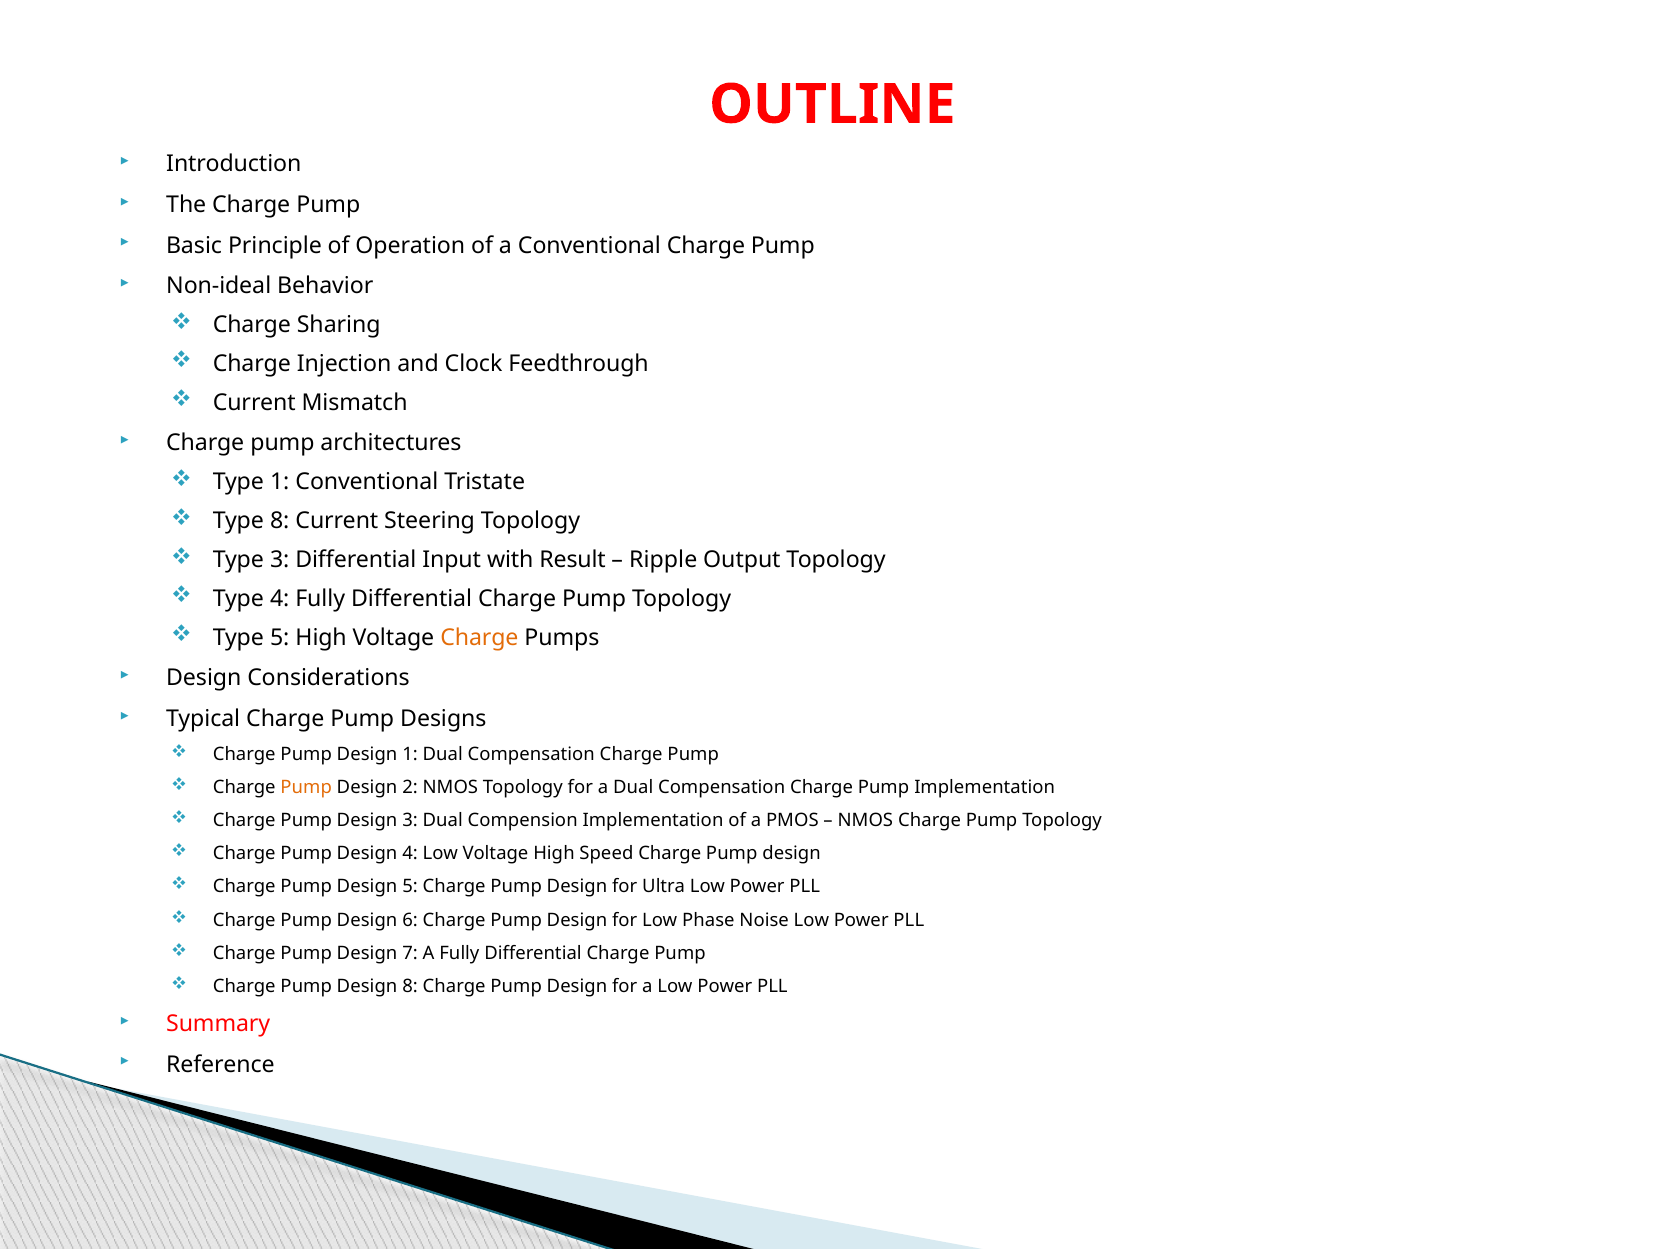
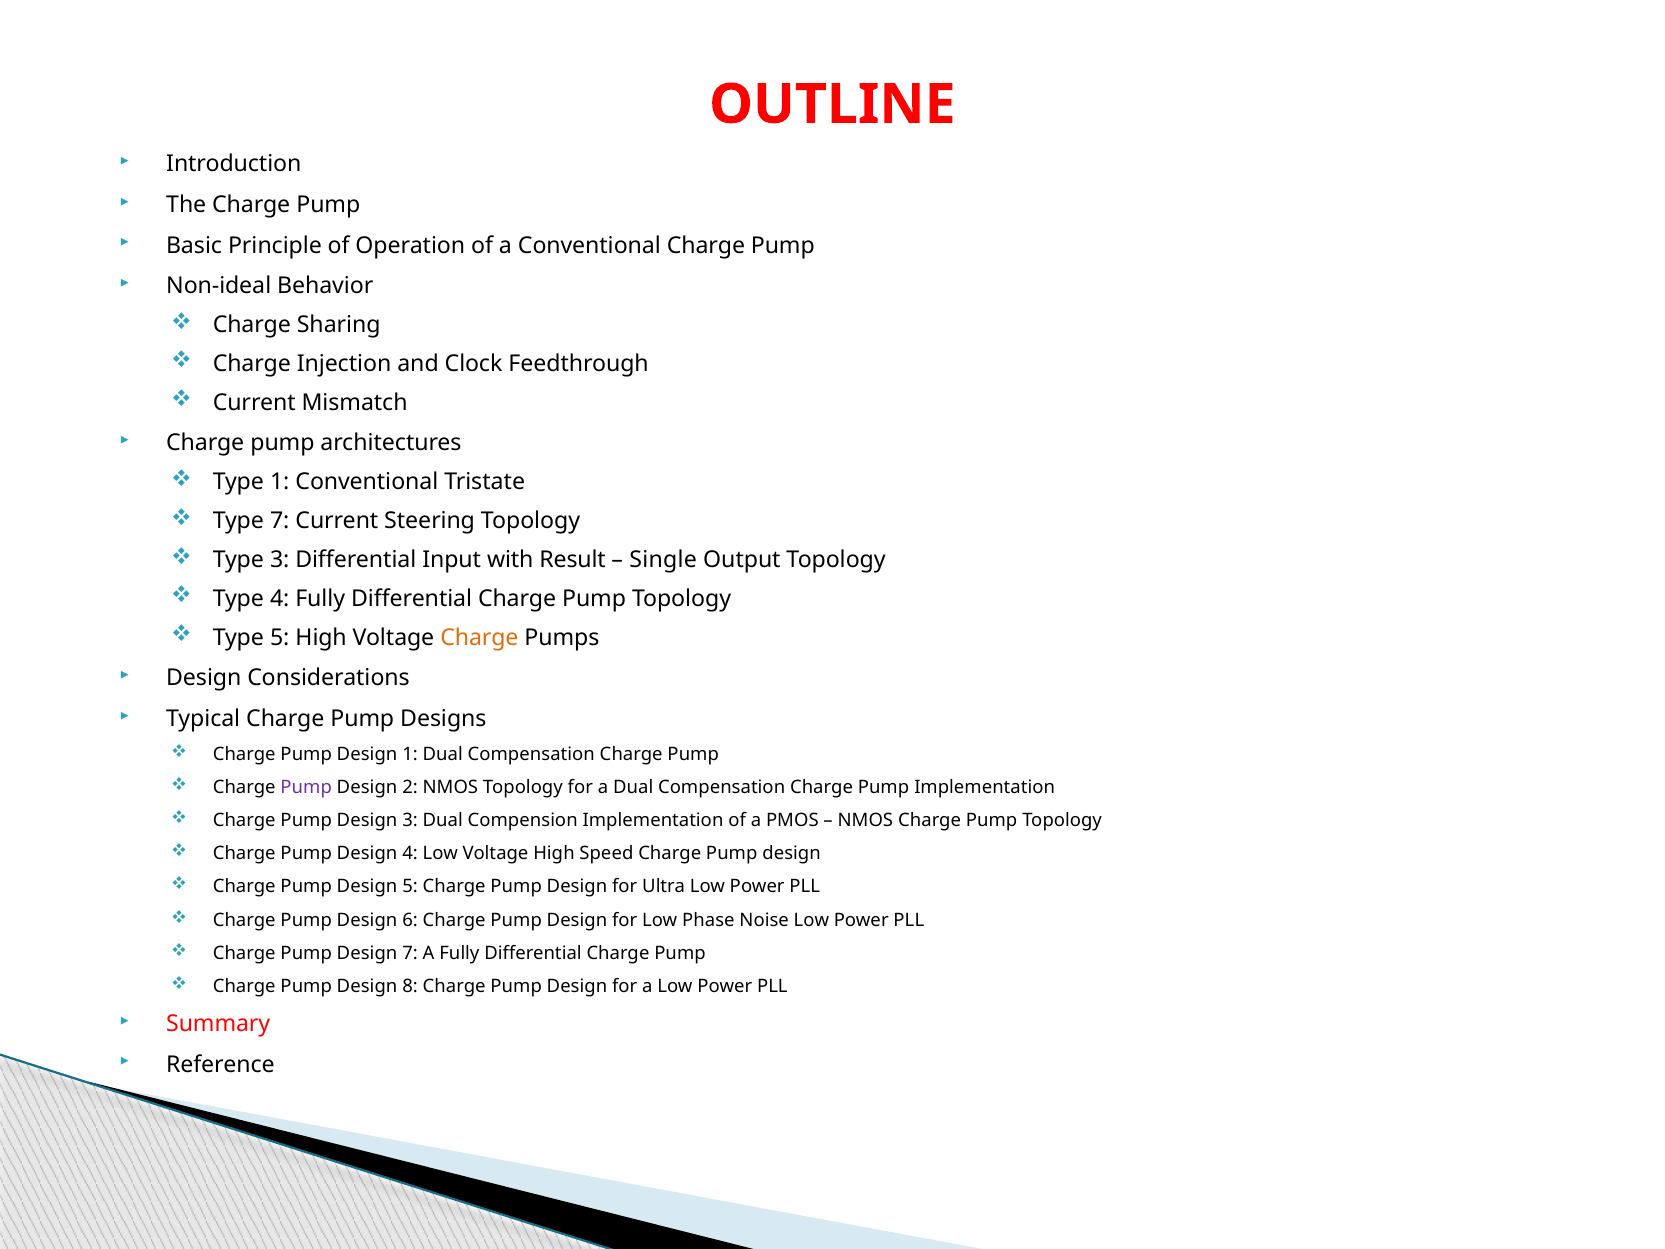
Type 8: 8 -> 7 (280, 521)
Ripple: Ripple -> Single (663, 560)
Pump colour: orange -> purple (306, 788)
